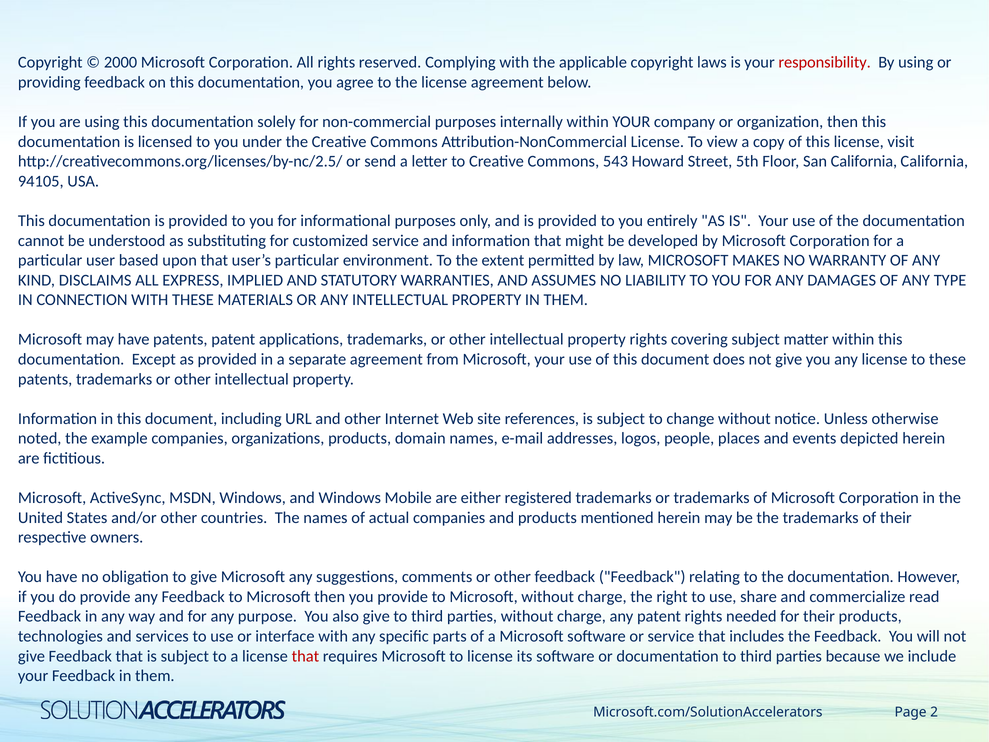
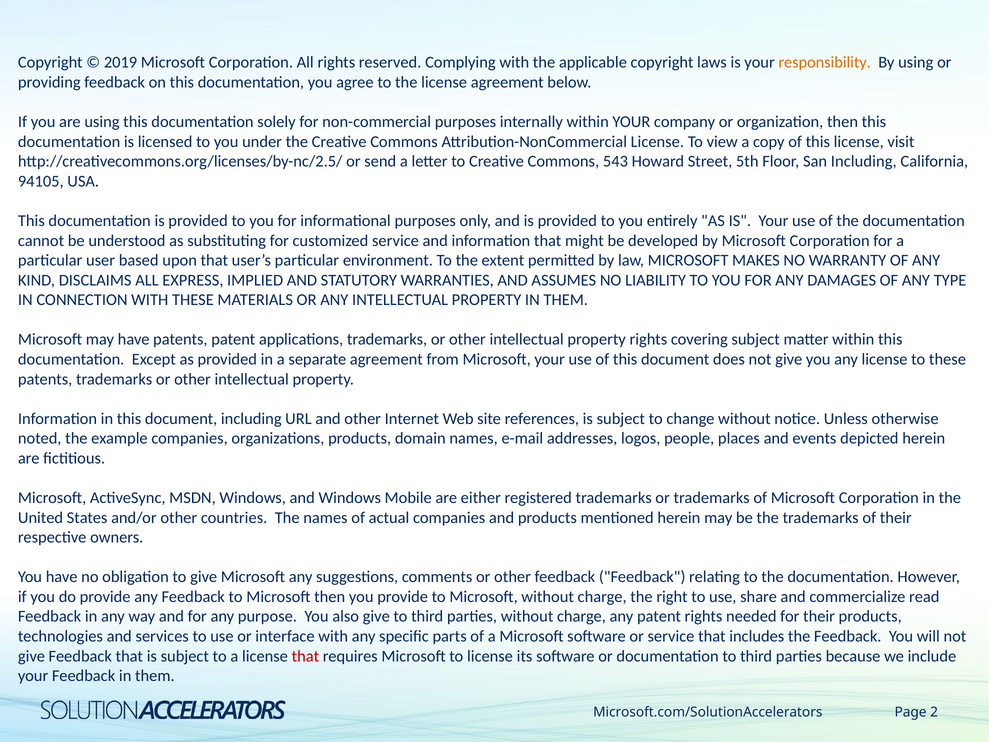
2000: 2000 -> 2019 (121, 63)
responsibility colour: red -> orange (825, 63)
San California: California -> Including (864, 161)
